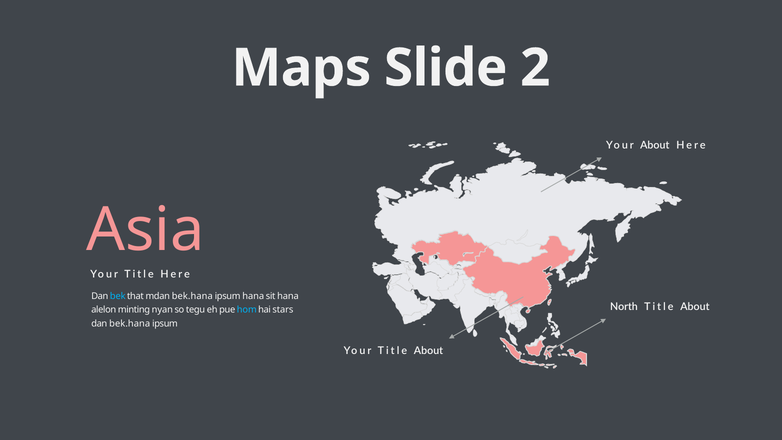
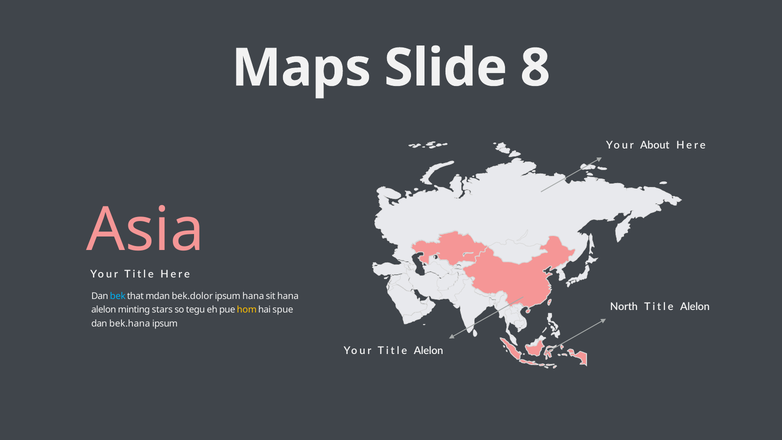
2: 2 -> 8 (535, 68)
mdan bek.hana: bek.hana -> bek.dolor (192, 296)
About: About -> Alelon (695, 307)
nyan: nyan -> stars (162, 310)
hom colour: light blue -> yellow (247, 310)
stars: stars -> spue (283, 310)
Your Title About: About -> Alelon (429, 351)
